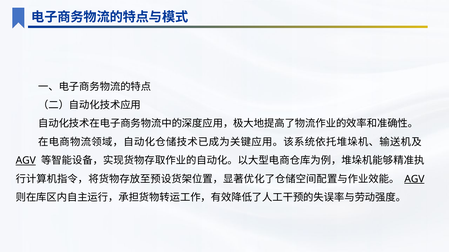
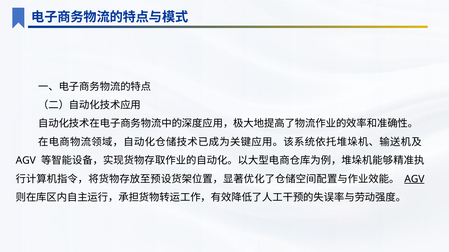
AGV underline: present -> none (26, 161)
